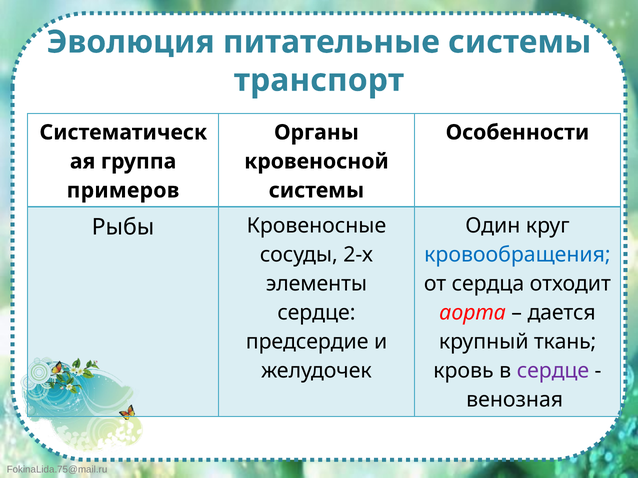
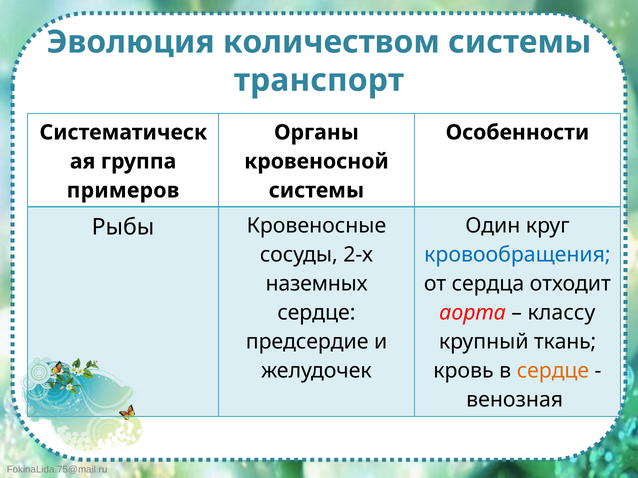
питательные: питательные -> количеством (331, 42)
элементы: элементы -> наземных (317, 284)
дается: дается -> классу (561, 313)
сердце colour: purple -> orange (553, 371)
